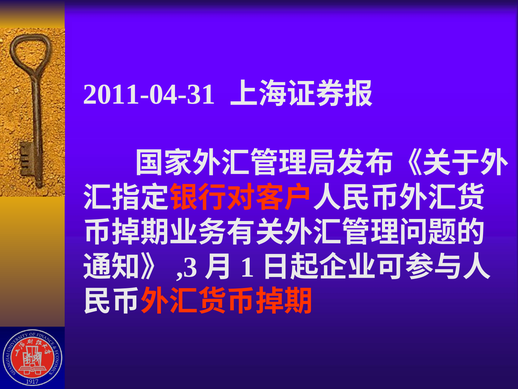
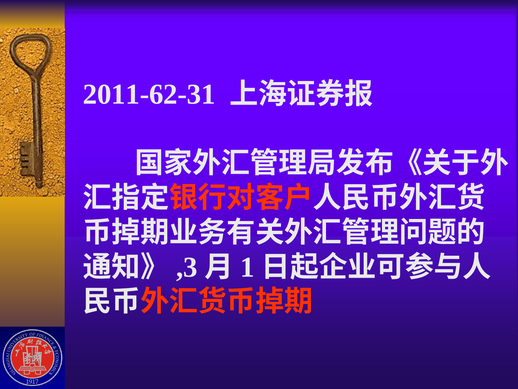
2011-04-31: 2011-04-31 -> 2011-62-31 (149, 94)
